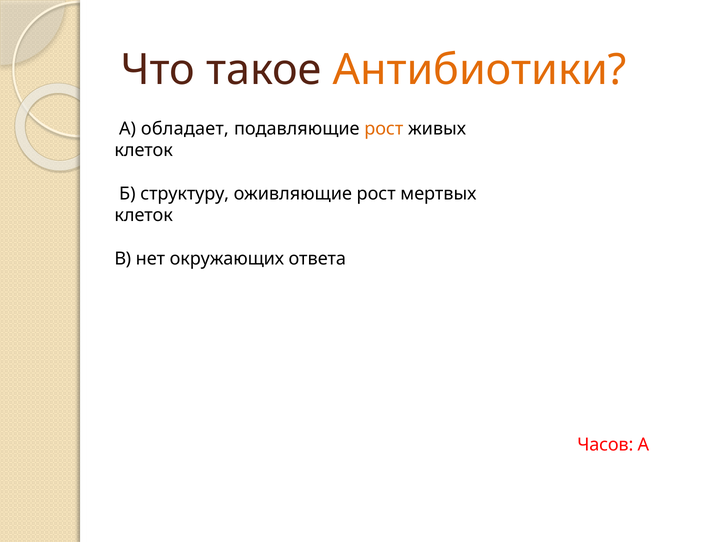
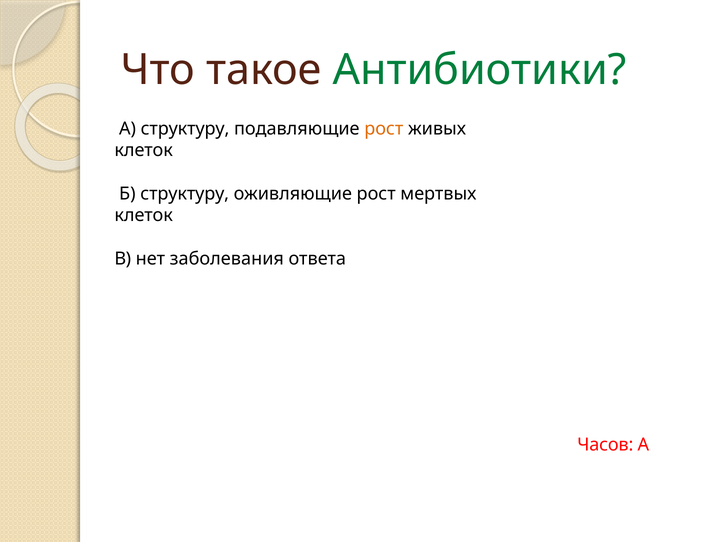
Антибиотики colour: orange -> green (480, 70)
А обладает: обладает -> структуру (185, 129)
окружающих: окружающих -> заболевания (227, 259)
